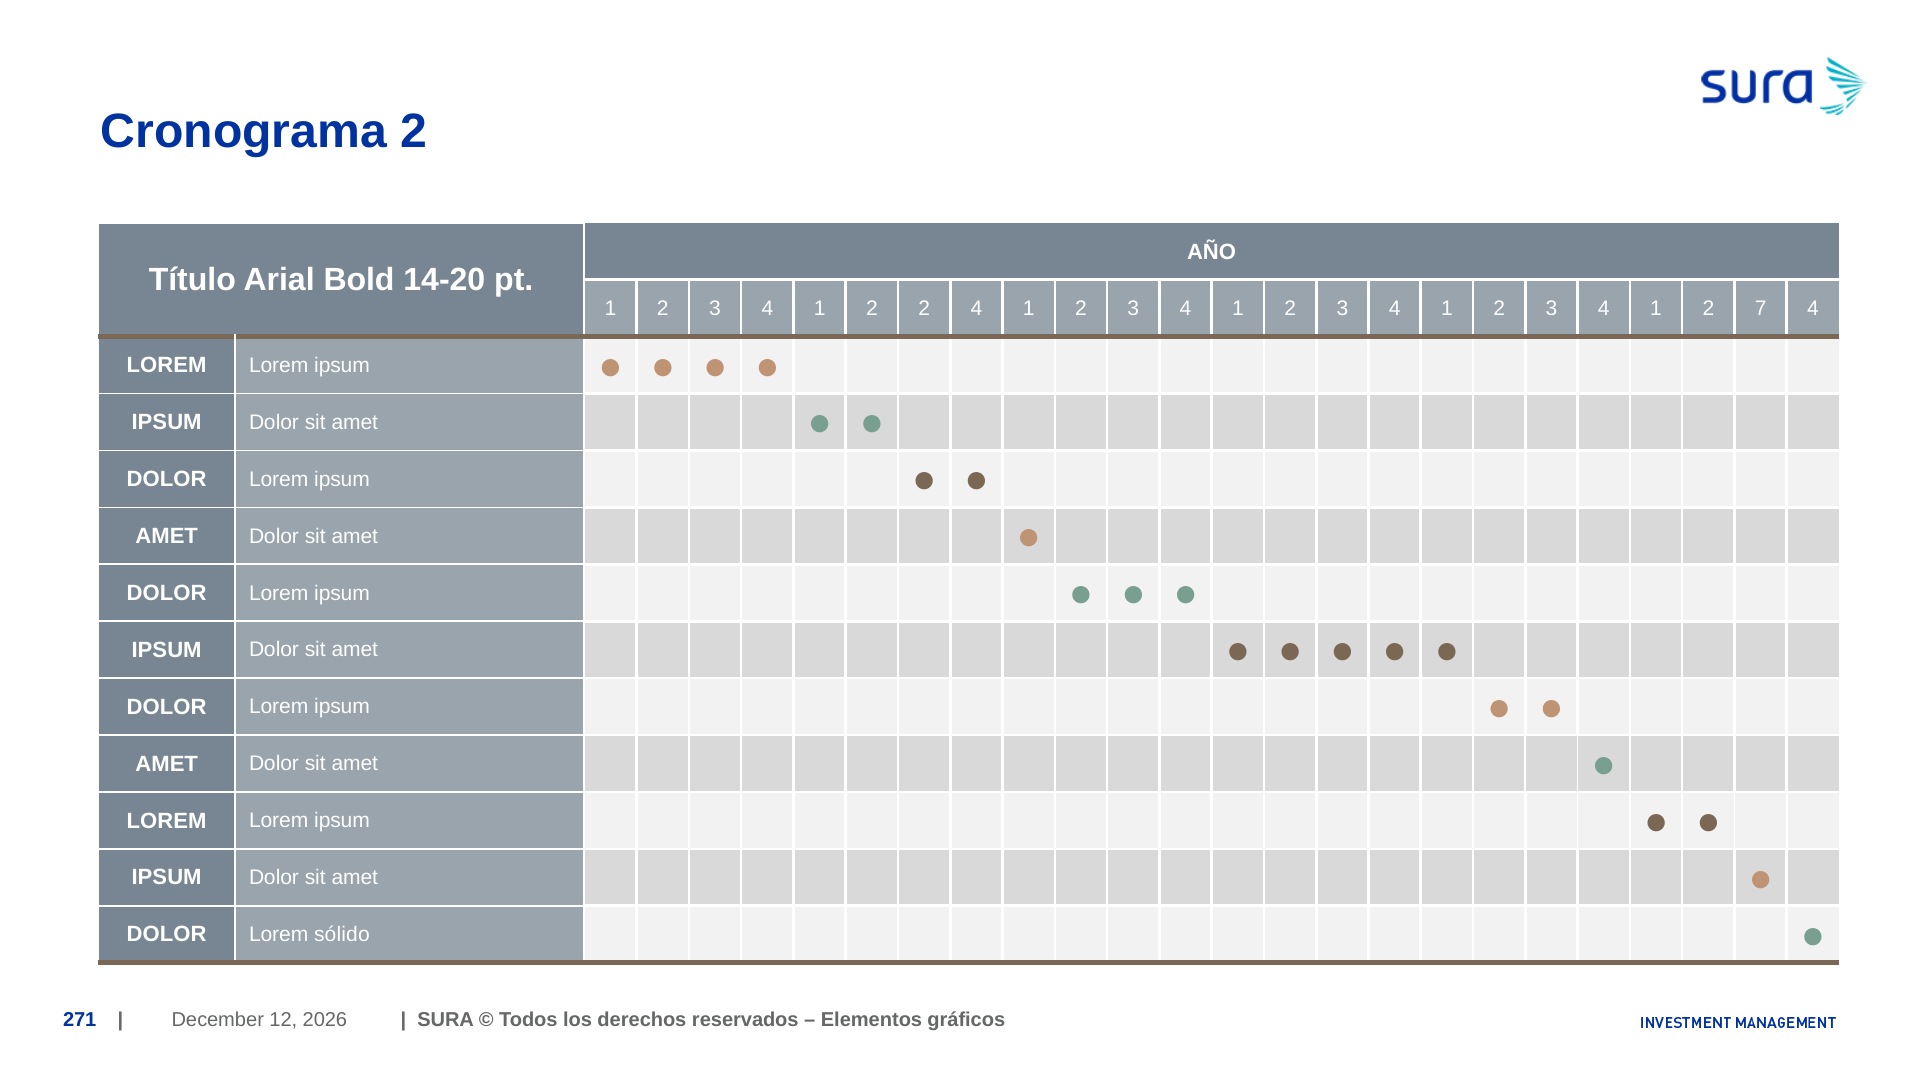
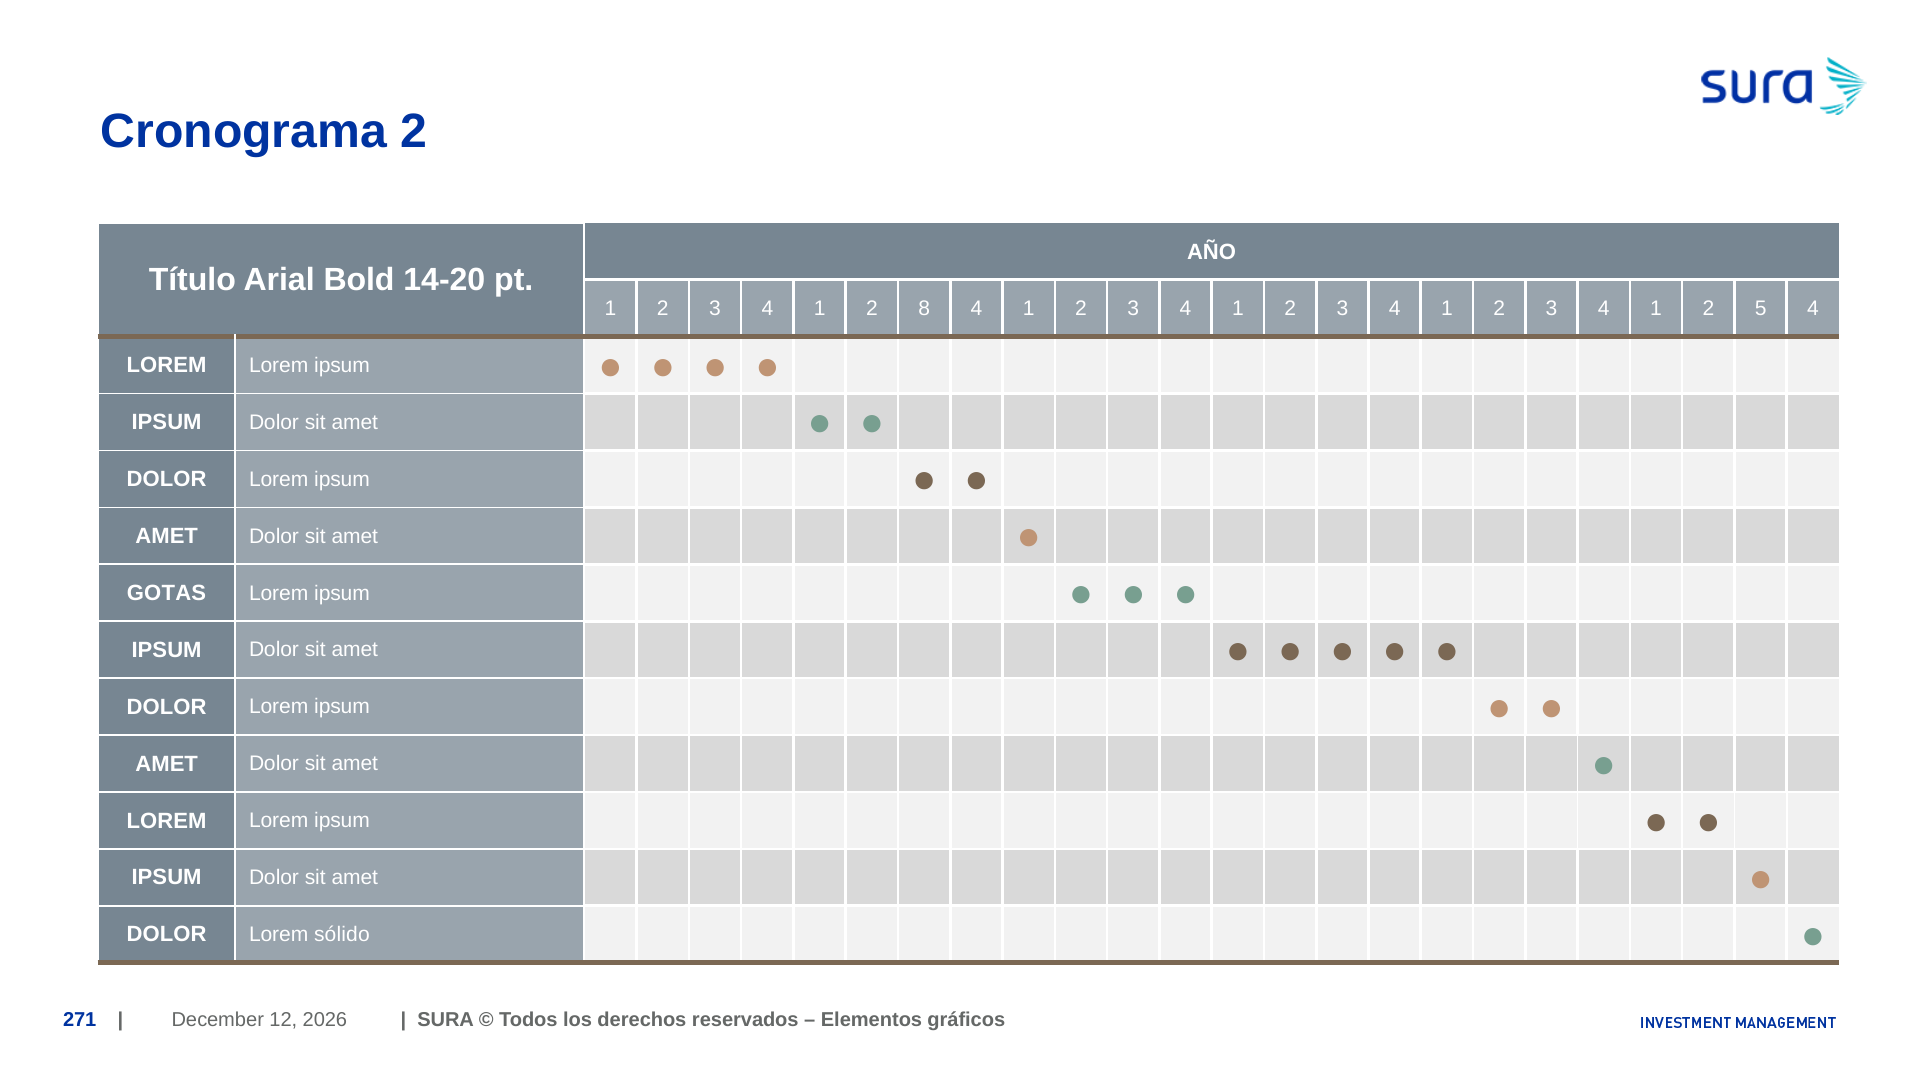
2 2: 2 -> 8 (924, 308)
7: 7 -> 5 (1761, 308)
DOLOR: DOLOR -> GOTAS (166, 593)
